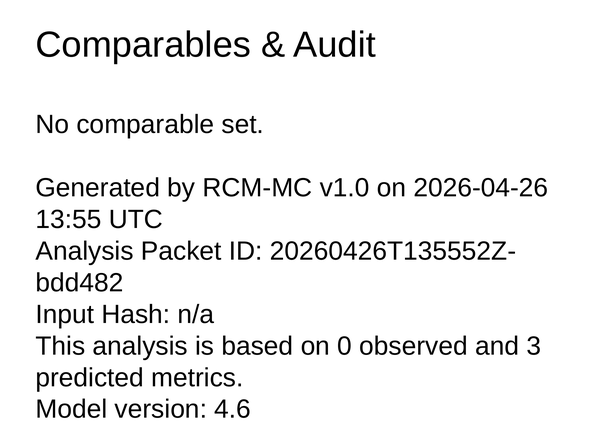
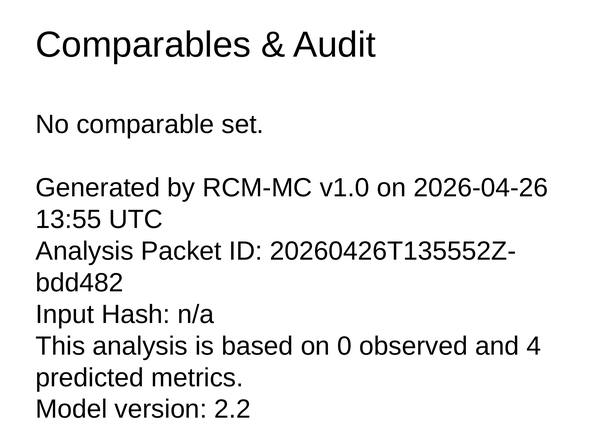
3: 3 -> 4 (534, 346)
4.6: 4.6 -> 2.2 (233, 409)
